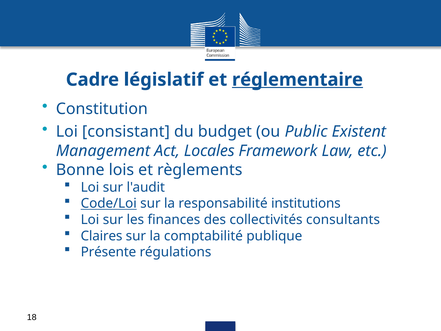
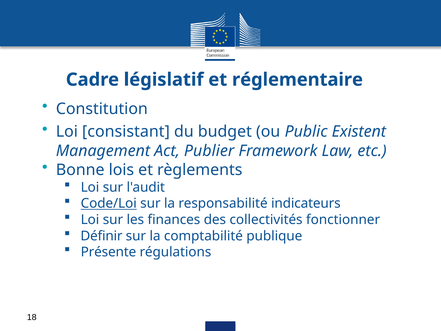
réglementaire underline: present -> none (297, 80)
Locales: Locales -> Publier (209, 151)
institutions: institutions -> indicateurs (306, 203)
consultants: consultants -> fonctionner (343, 220)
Claires: Claires -> Définir (102, 236)
